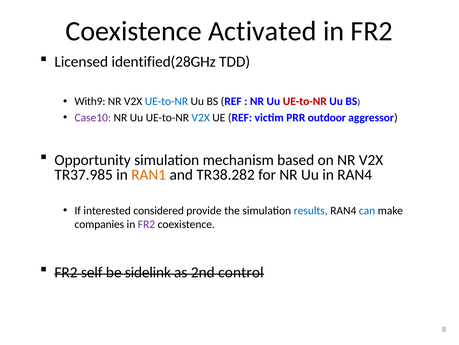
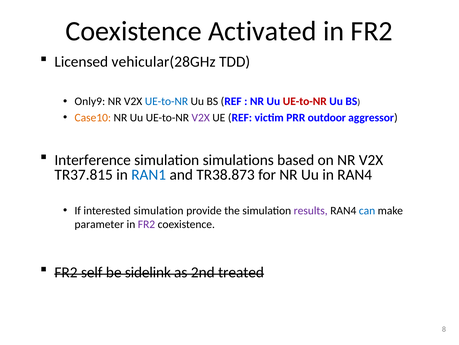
identified(28GHz: identified(28GHz -> vehicular(28GHz (164, 62)
With9: With9 -> Only9 (90, 101)
Case10 colour: purple -> orange (93, 117)
V2X colour: blue -> purple (201, 117)
Opportunity: Opportunity -> Interference (93, 160)
mechanism: mechanism -> simulations (238, 160)
TR37.985: TR37.985 -> TR37.815 (84, 174)
RAN1 colour: orange -> blue (149, 174)
TR38.282: TR38.282 -> TR38.873 (226, 174)
interested considered: considered -> simulation (159, 210)
results colour: blue -> purple (311, 210)
companies: companies -> parameter (99, 224)
control: control -> treated (241, 272)
